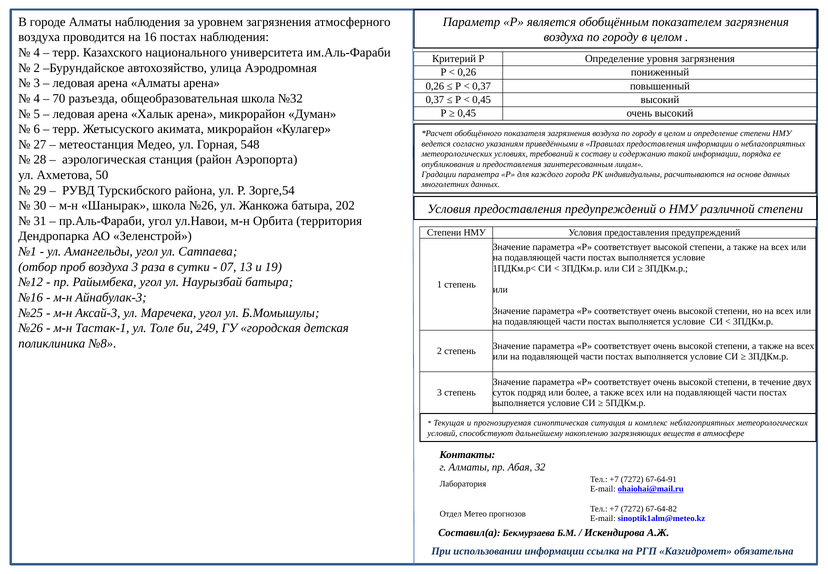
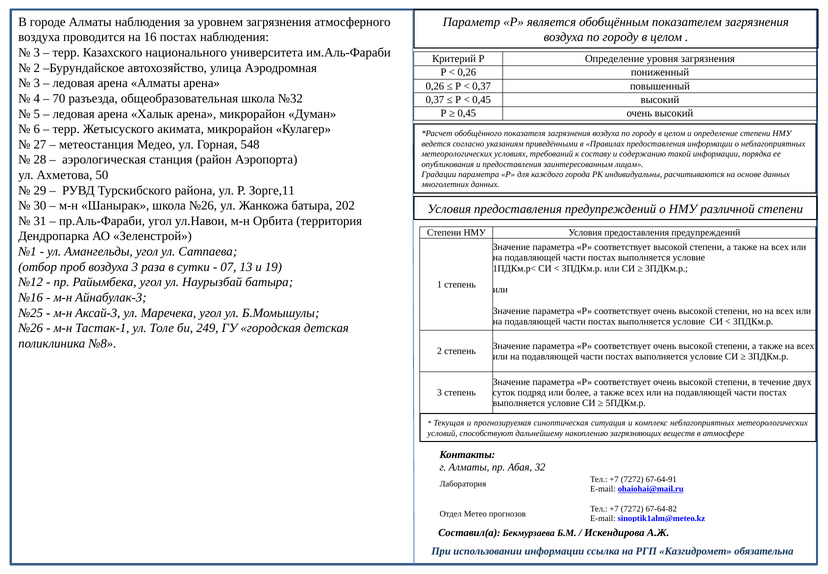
4: 4 -> 3 (37, 53)
Зорге,54: Зорге,54 -> Зорге,11 (272, 190)
